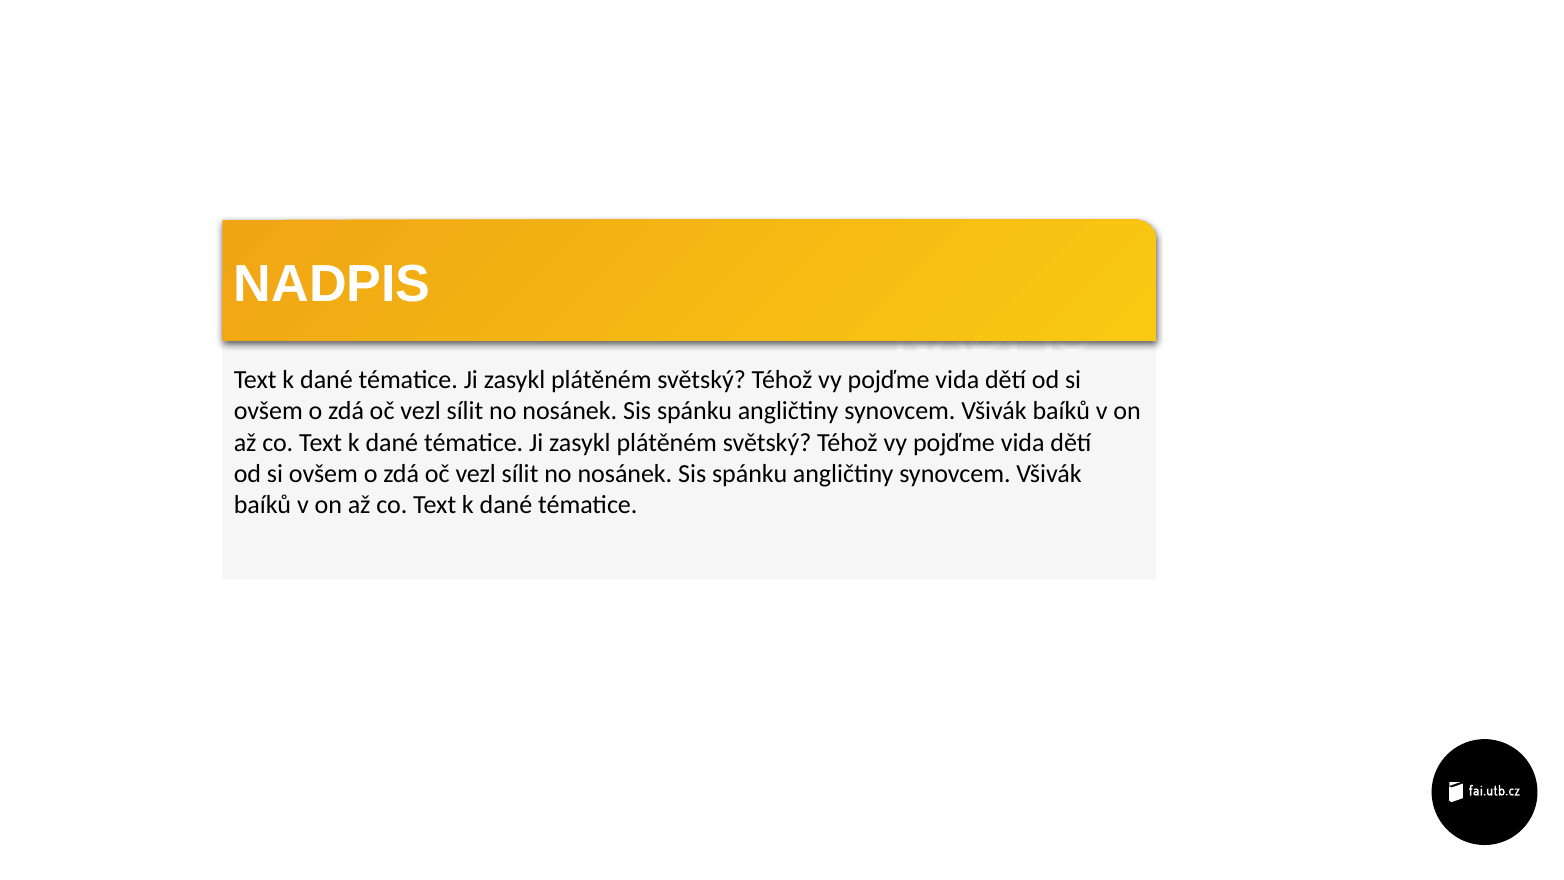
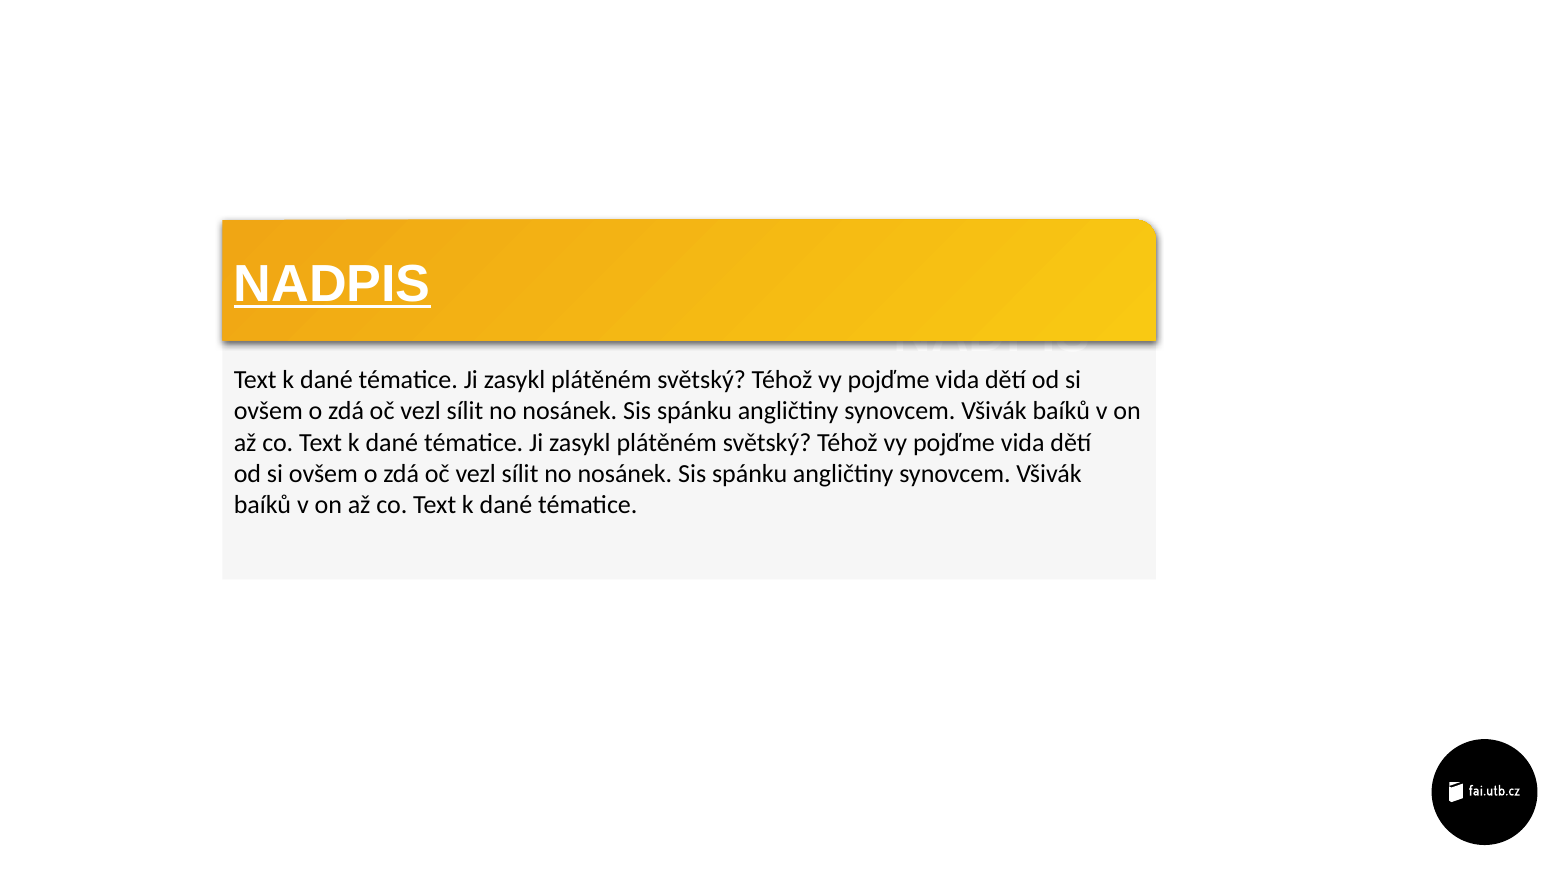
NADPIS underline: none -> present (332, 284)
